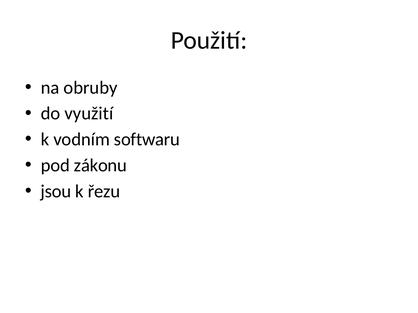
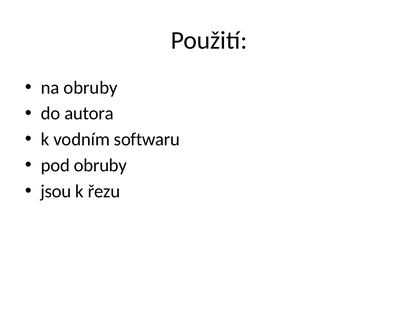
využití: využití -> autora (89, 114)
pod zákonu: zákonu -> obruby (100, 166)
